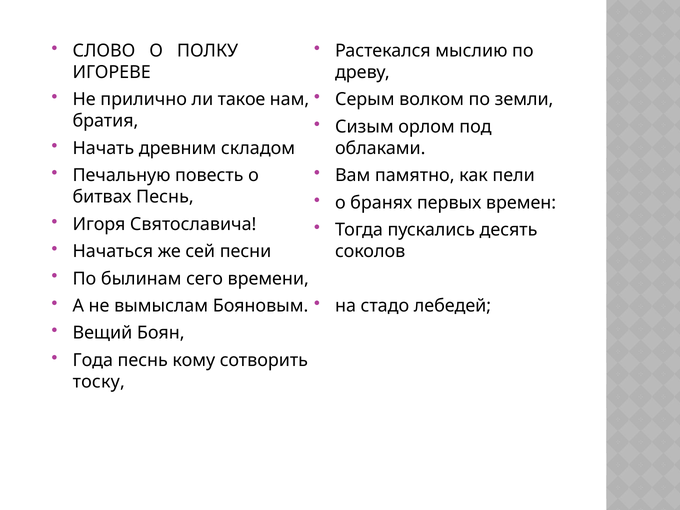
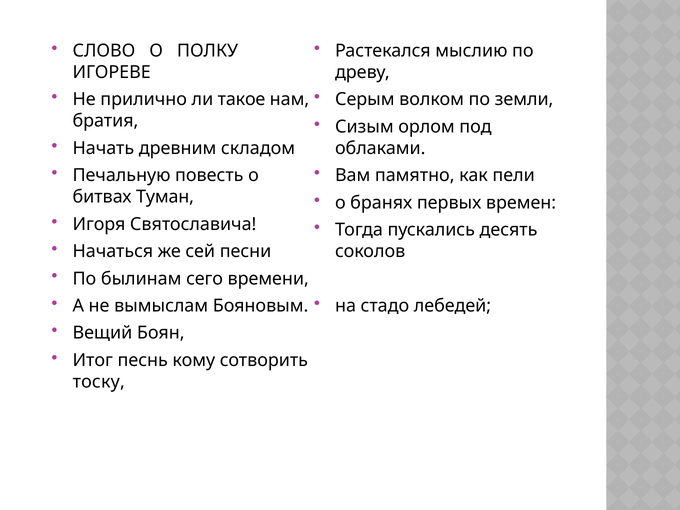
битвах Песнь: Песнь -> Туман (165, 197)
Года: Года -> Итог (93, 360)
